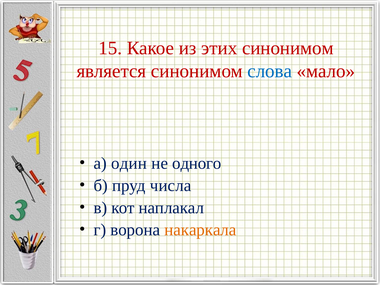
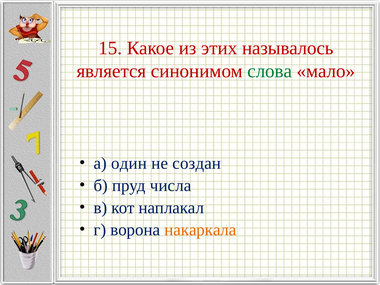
этих синонимом: синонимом -> называлось (288, 48)
слова colour: blue -> green (270, 71)
одного: одного -> создан (197, 163)
